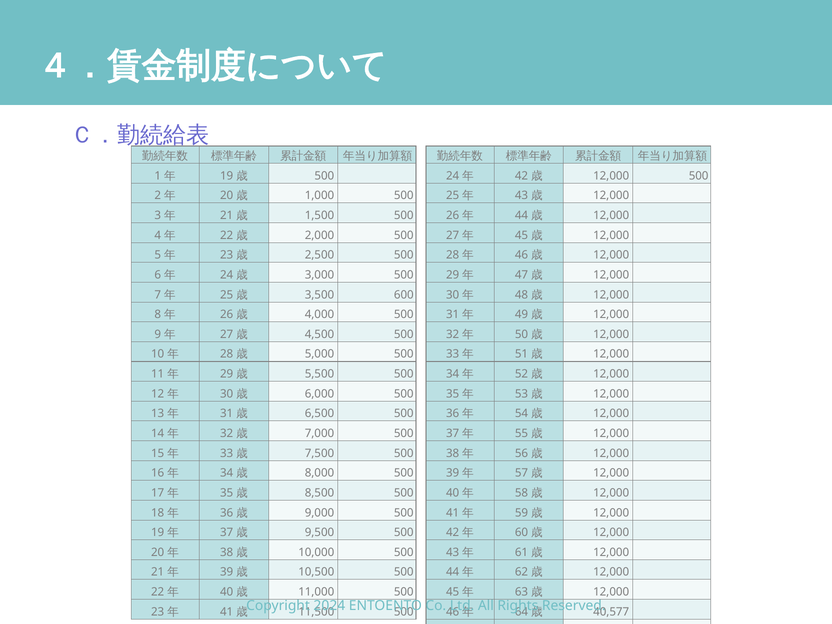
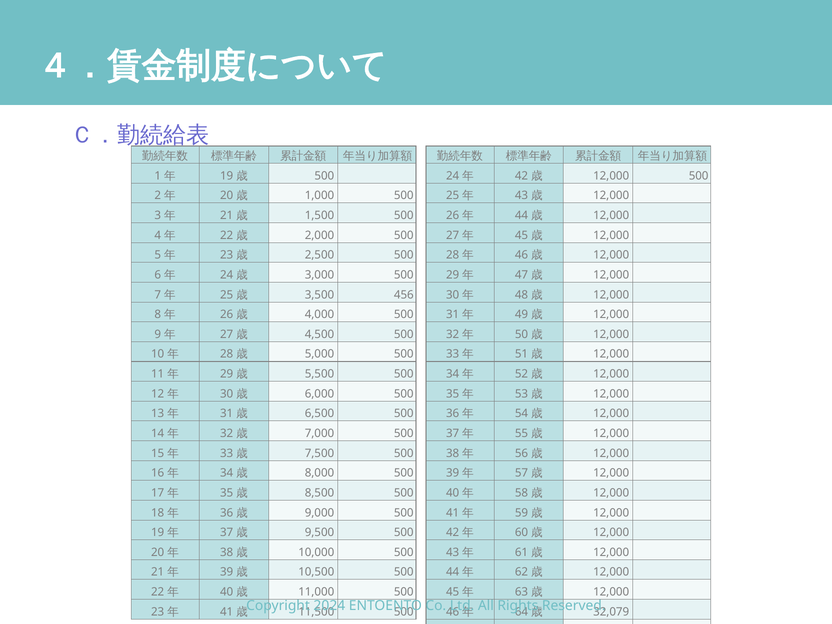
600: 600 -> 456 (404, 295)
40,577: 40,577 -> 32,079 (611, 612)
